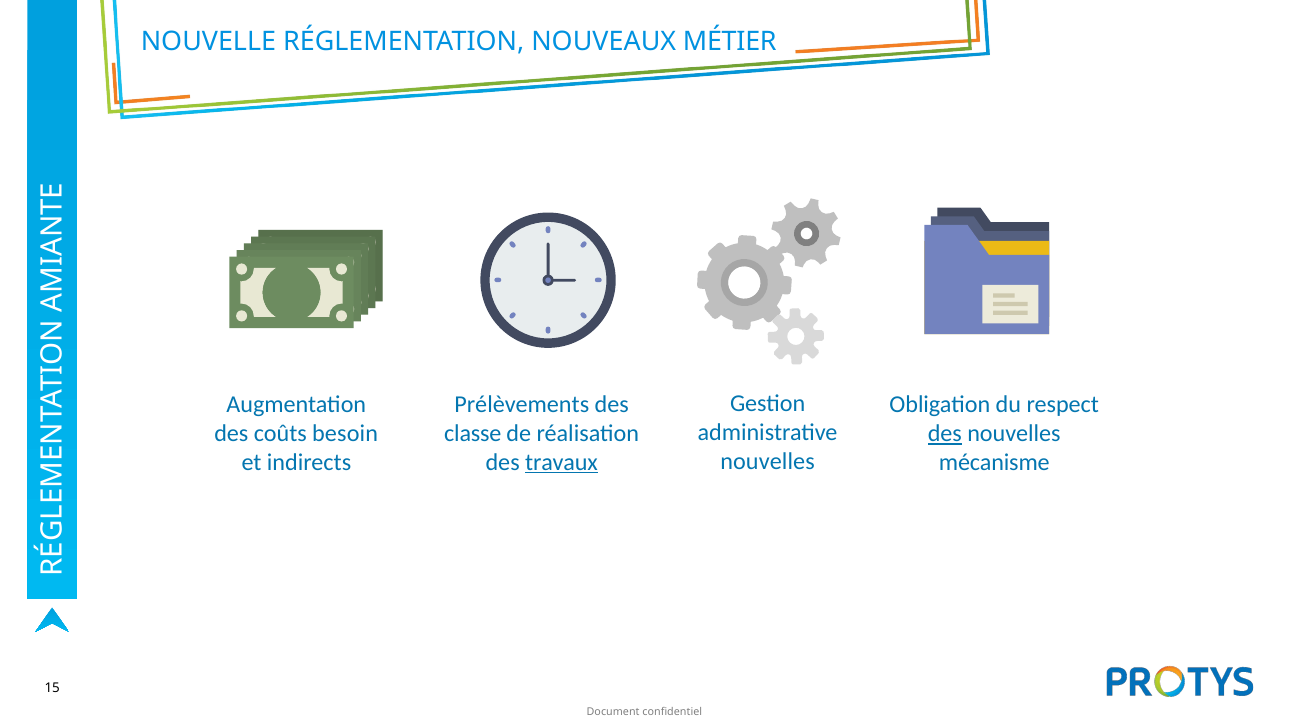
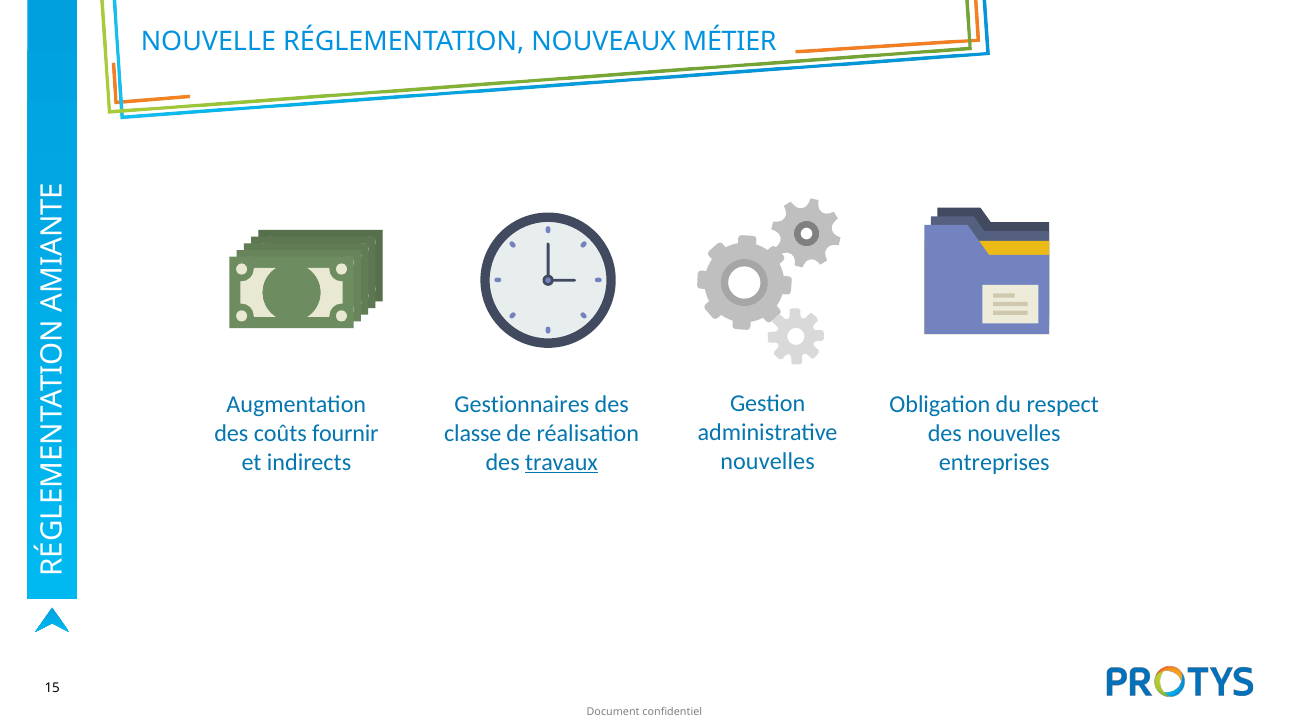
Prélèvements: Prélèvements -> Gestionnaires (522, 404)
besoin: besoin -> fournir (345, 433)
des underline: present -> none (945, 434)
mécanisme: mécanisme -> entreprises (994, 463)
